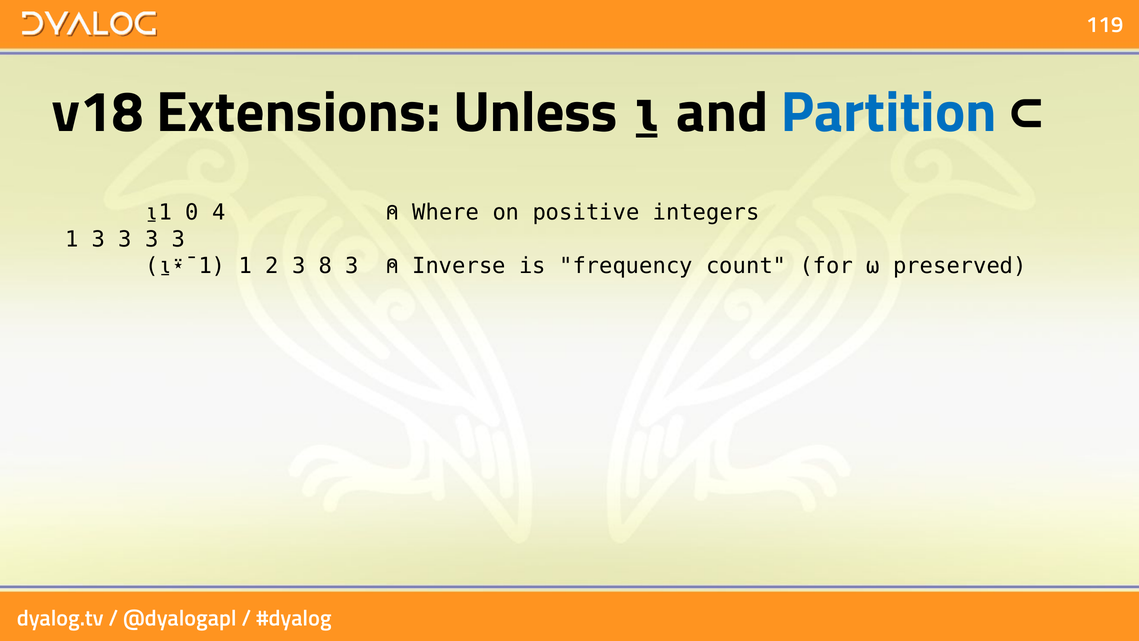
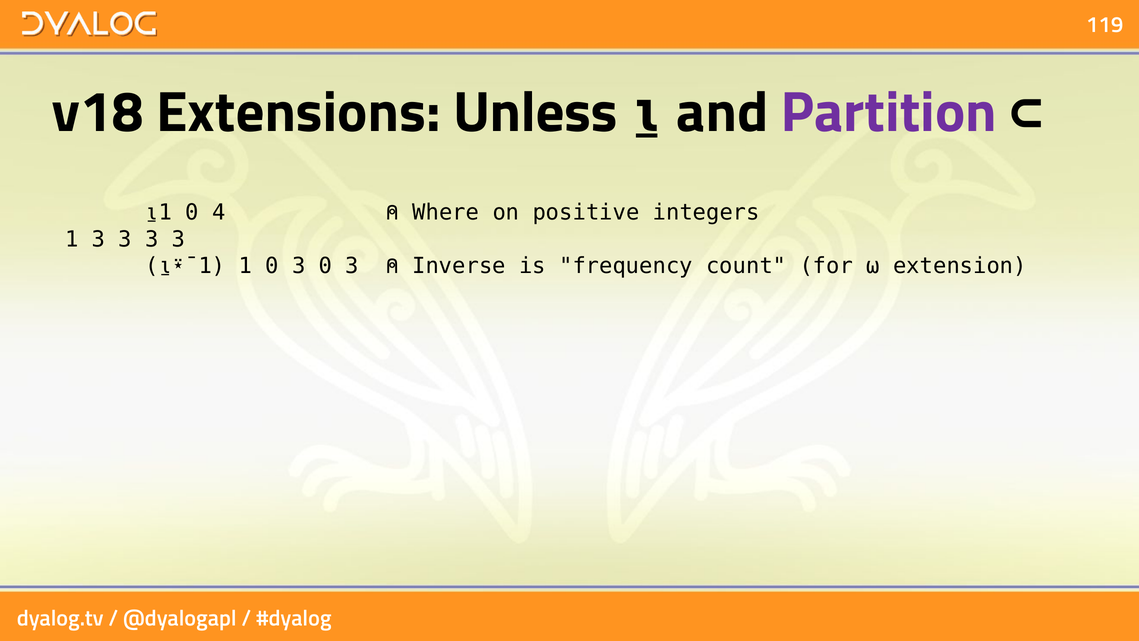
Partition colour: blue -> purple (889, 112)
1 2: 2 -> 0 (272, 266)
3 8: 8 -> 0 (325, 266)
preserved: preserved -> extension (960, 266)
